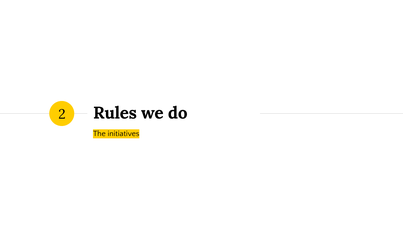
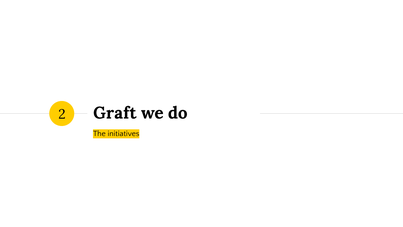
Rules: Rules -> Graft (115, 113)
